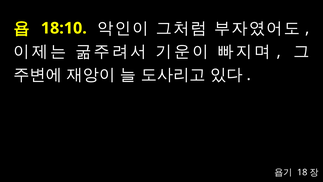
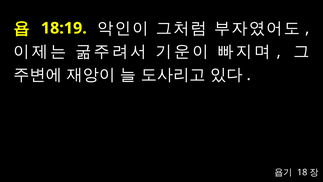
18:10: 18:10 -> 18:19 (64, 28)
